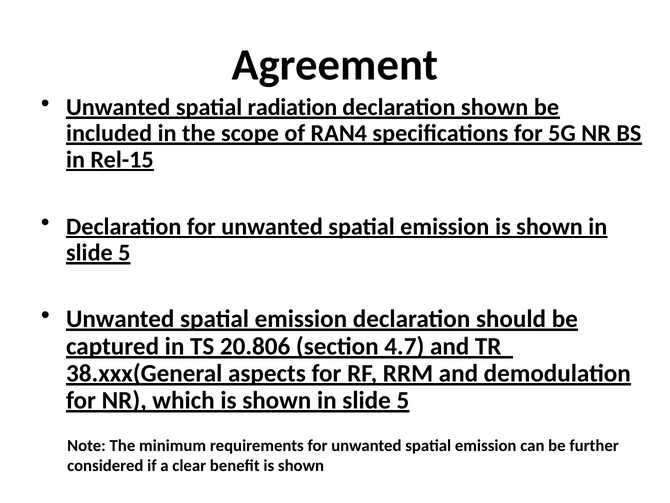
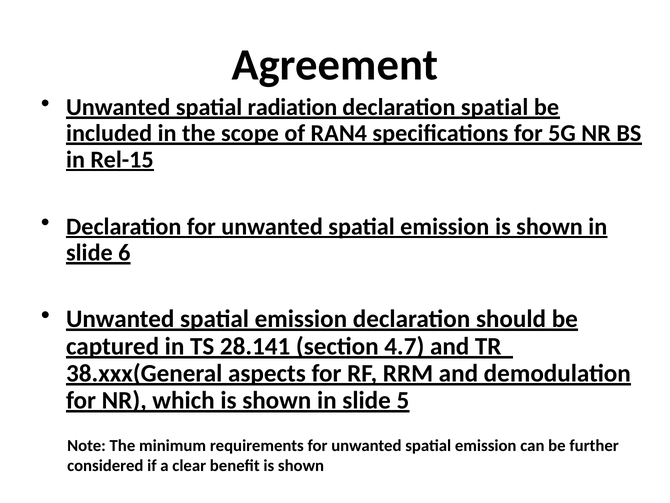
declaration shown: shown -> spatial (495, 107)
5: 5 -> 6 (124, 252)
20.806: 20.806 -> 28.141 (255, 346)
